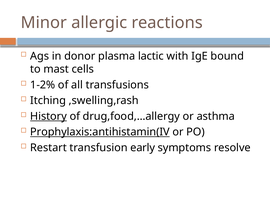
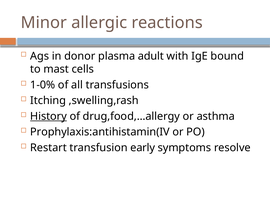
lactic: lactic -> adult (151, 56)
1-2%: 1-2% -> 1-0% (43, 85)
Prophylaxis:antihistamin(IV underline: present -> none (100, 132)
